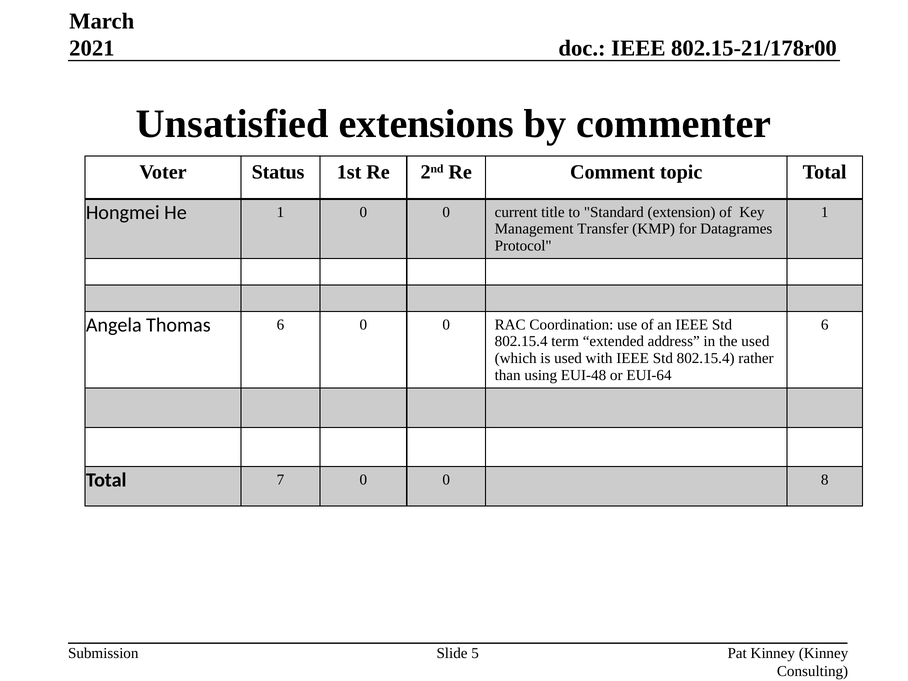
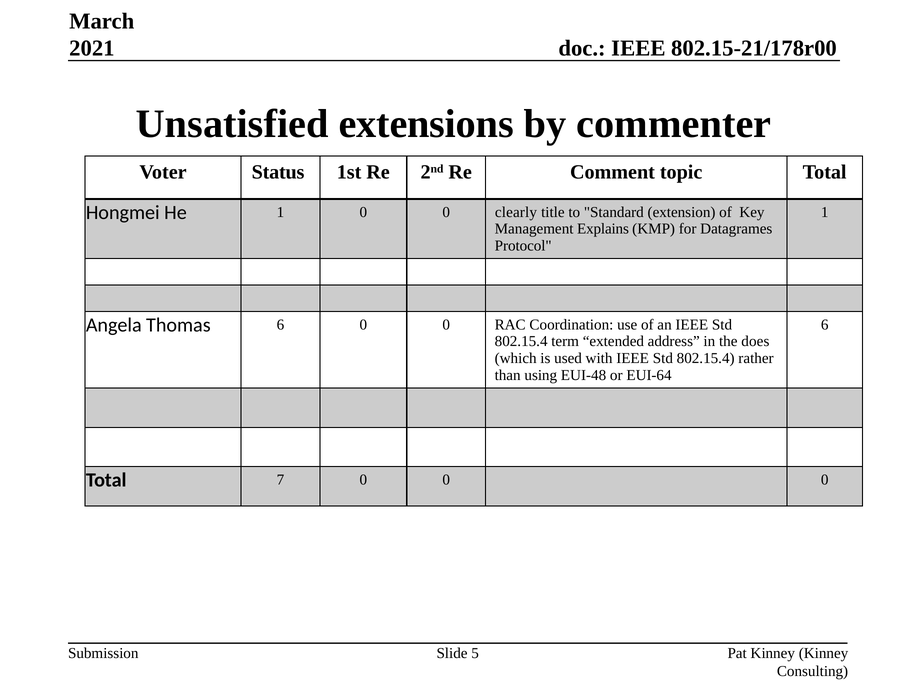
current: current -> clearly (516, 212)
Transfer: Transfer -> Explains (603, 229)
the used: used -> does (755, 341)
0 0 8: 8 -> 0 (825, 480)
